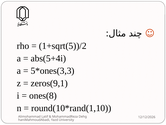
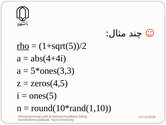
rho underline: none -> present (23, 46)
abs(5+4i: abs(5+4i -> abs(4+4i (48, 58)
zeros(9,1: zeros(9,1 -> zeros(4,5 (49, 83)
ones(8: ones(8 -> ones(5 (43, 95)
